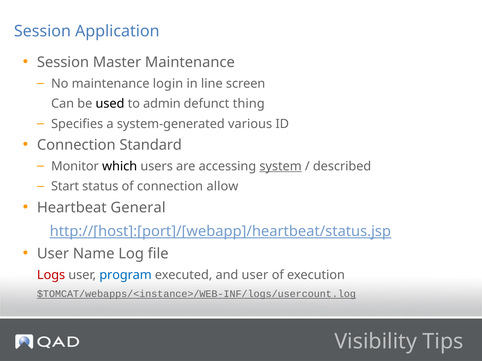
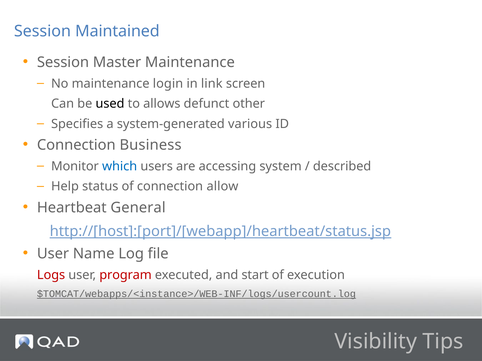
Application: Application -> Maintained (117, 31)
line: line -> link (212, 84)
admin: admin -> allows (162, 104)
thing: thing -> other (249, 104)
Standard: Standard -> Business (151, 145)
which colour: black -> blue (120, 166)
system underline: present -> none (281, 166)
Start: Start -> Help (65, 187)
program colour: blue -> red (126, 275)
and user: user -> start (255, 275)
